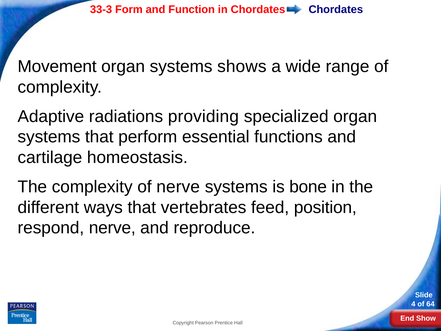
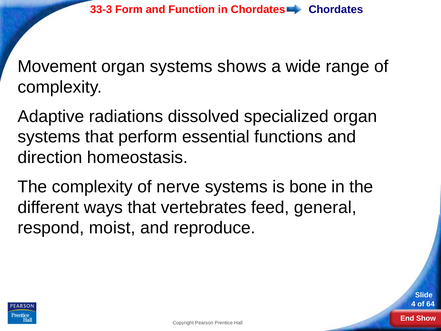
providing: providing -> dissolved (203, 116)
cartilage: cartilage -> direction (50, 157)
position: position -> general (325, 207)
respond nerve: nerve -> moist (112, 228)
